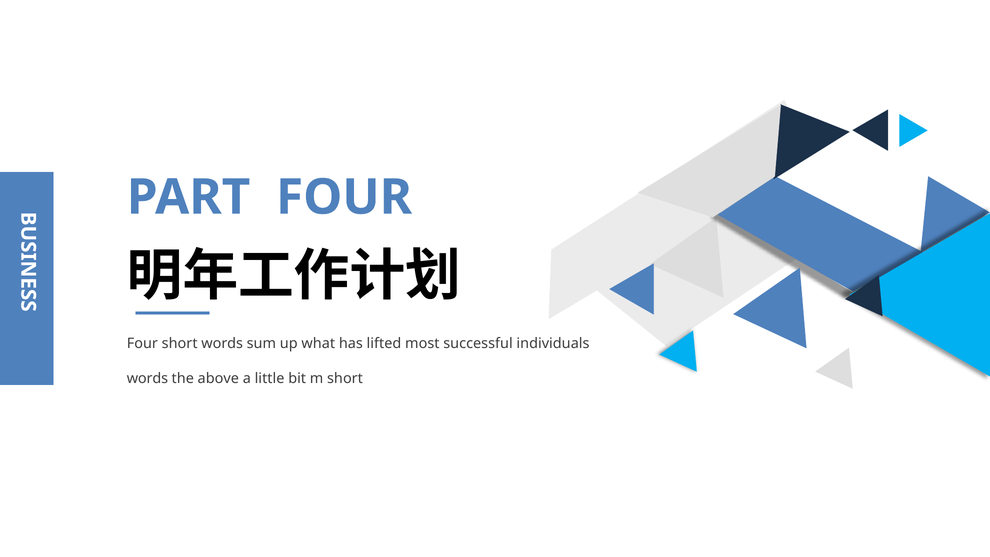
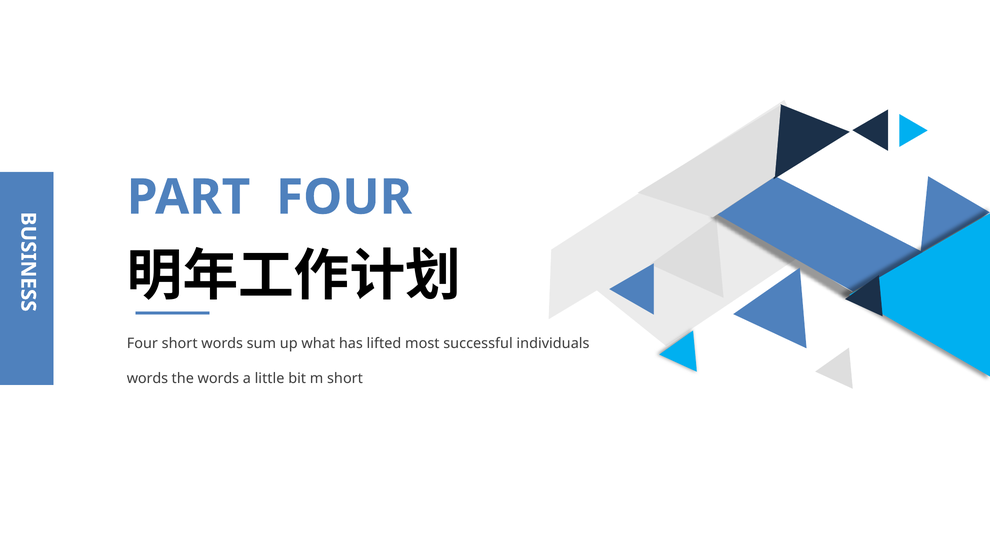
the above: above -> words (218, 378)
